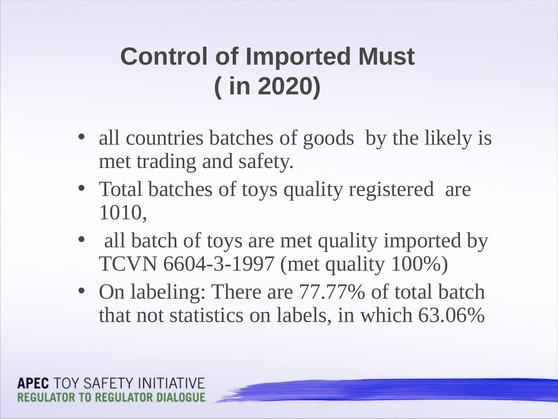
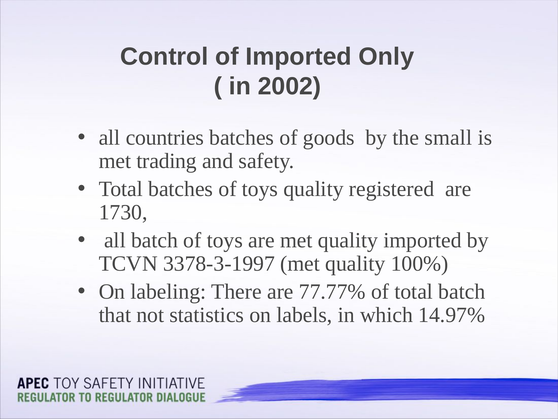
Must: Must -> Only (386, 57)
2020: 2020 -> 2002 (290, 86)
likely: likely -> small (448, 138)
1010: 1010 -> 1730 (123, 212)
6604-3-1997: 6604-3-1997 -> 3378-3-1997 (219, 263)
63.06%: 63.06% -> 14.97% (452, 315)
